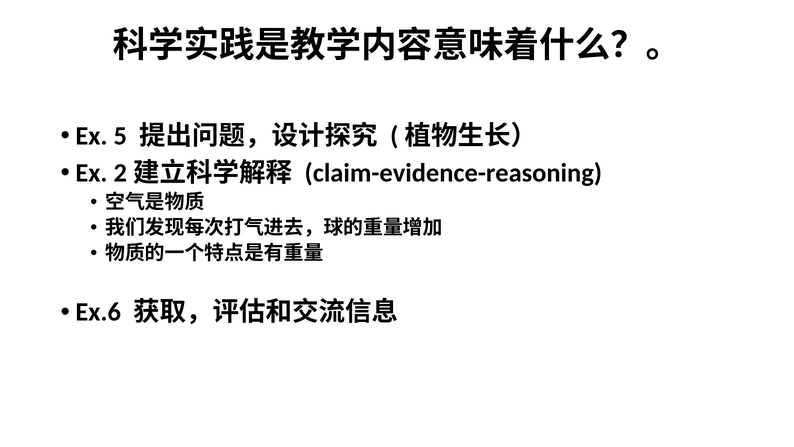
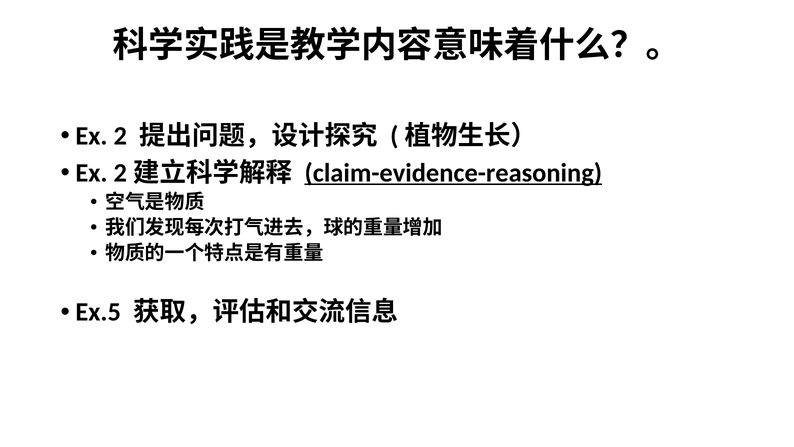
5: 5 -> 2 (120, 136)
claim-evidence-reasoning underline: none -> present (453, 173)
Ex.6: Ex.6 -> Ex.5 (98, 312)
